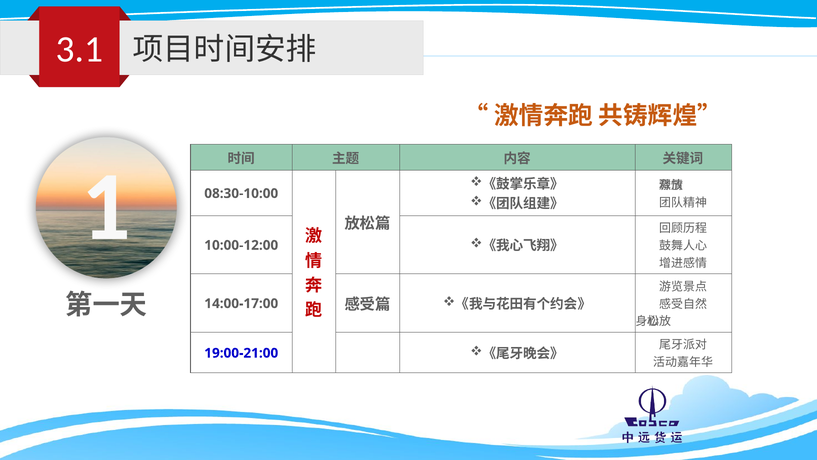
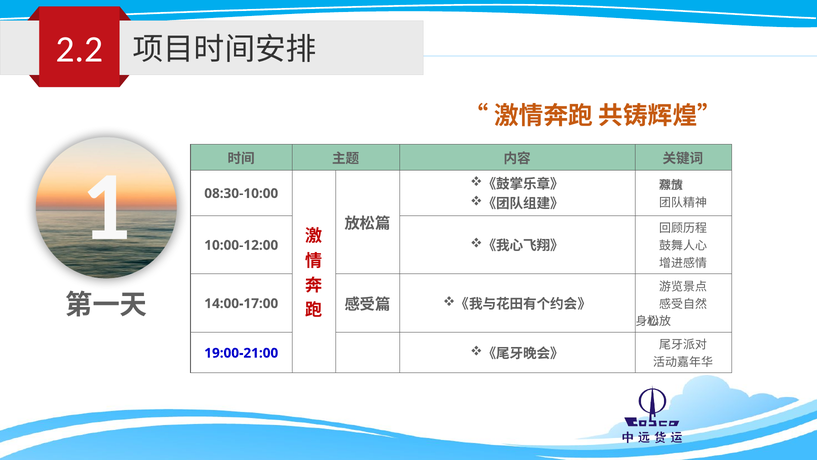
3.1: 3.1 -> 2.2 (79, 49)
